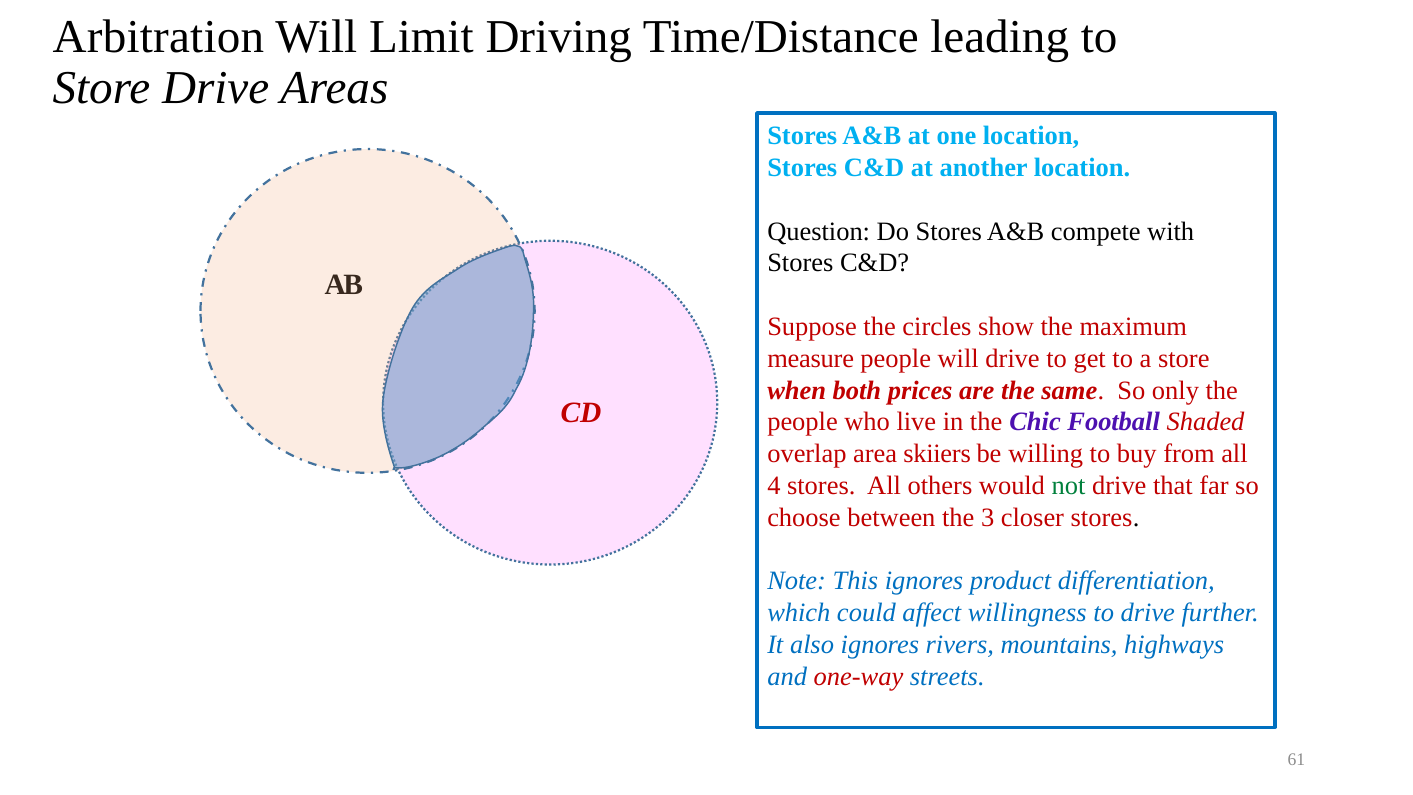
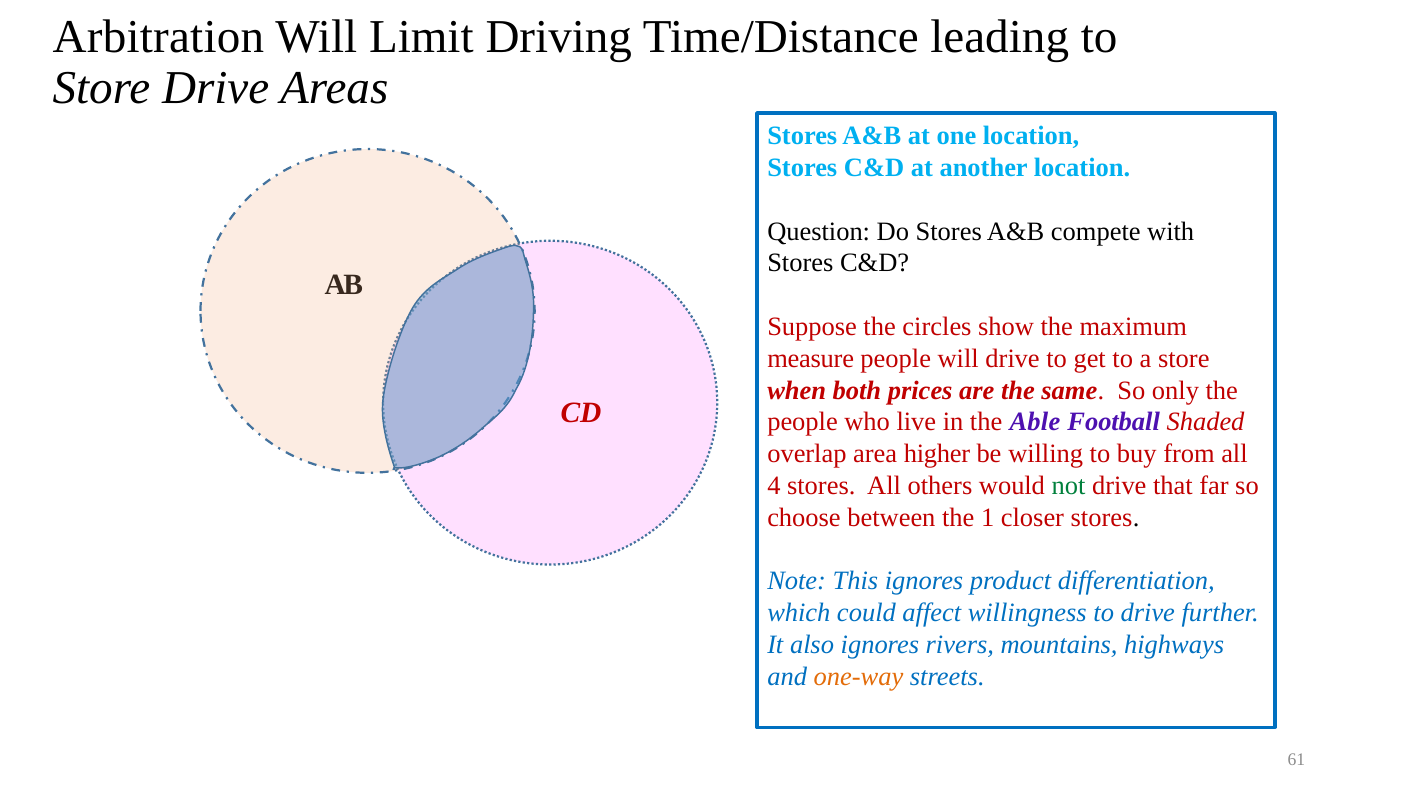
Chic: Chic -> Able (1035, 422)
skiiers: skiiers -> higher (937, 454)
3: 3 -> 1 (988, 517)
one-way colour: red -> orange (858, 676)
